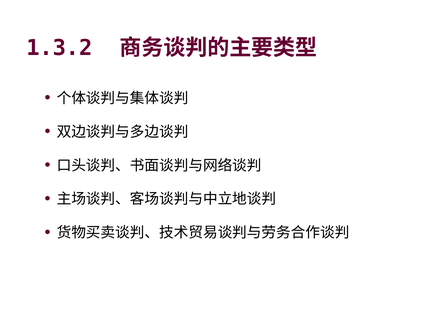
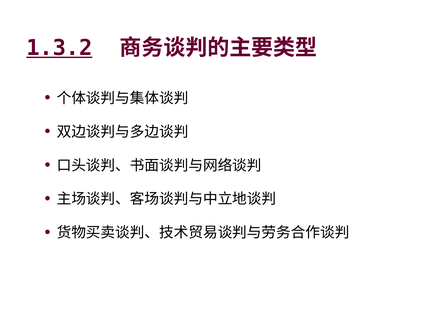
1.3.2 underline: none -> present (59, 48)
